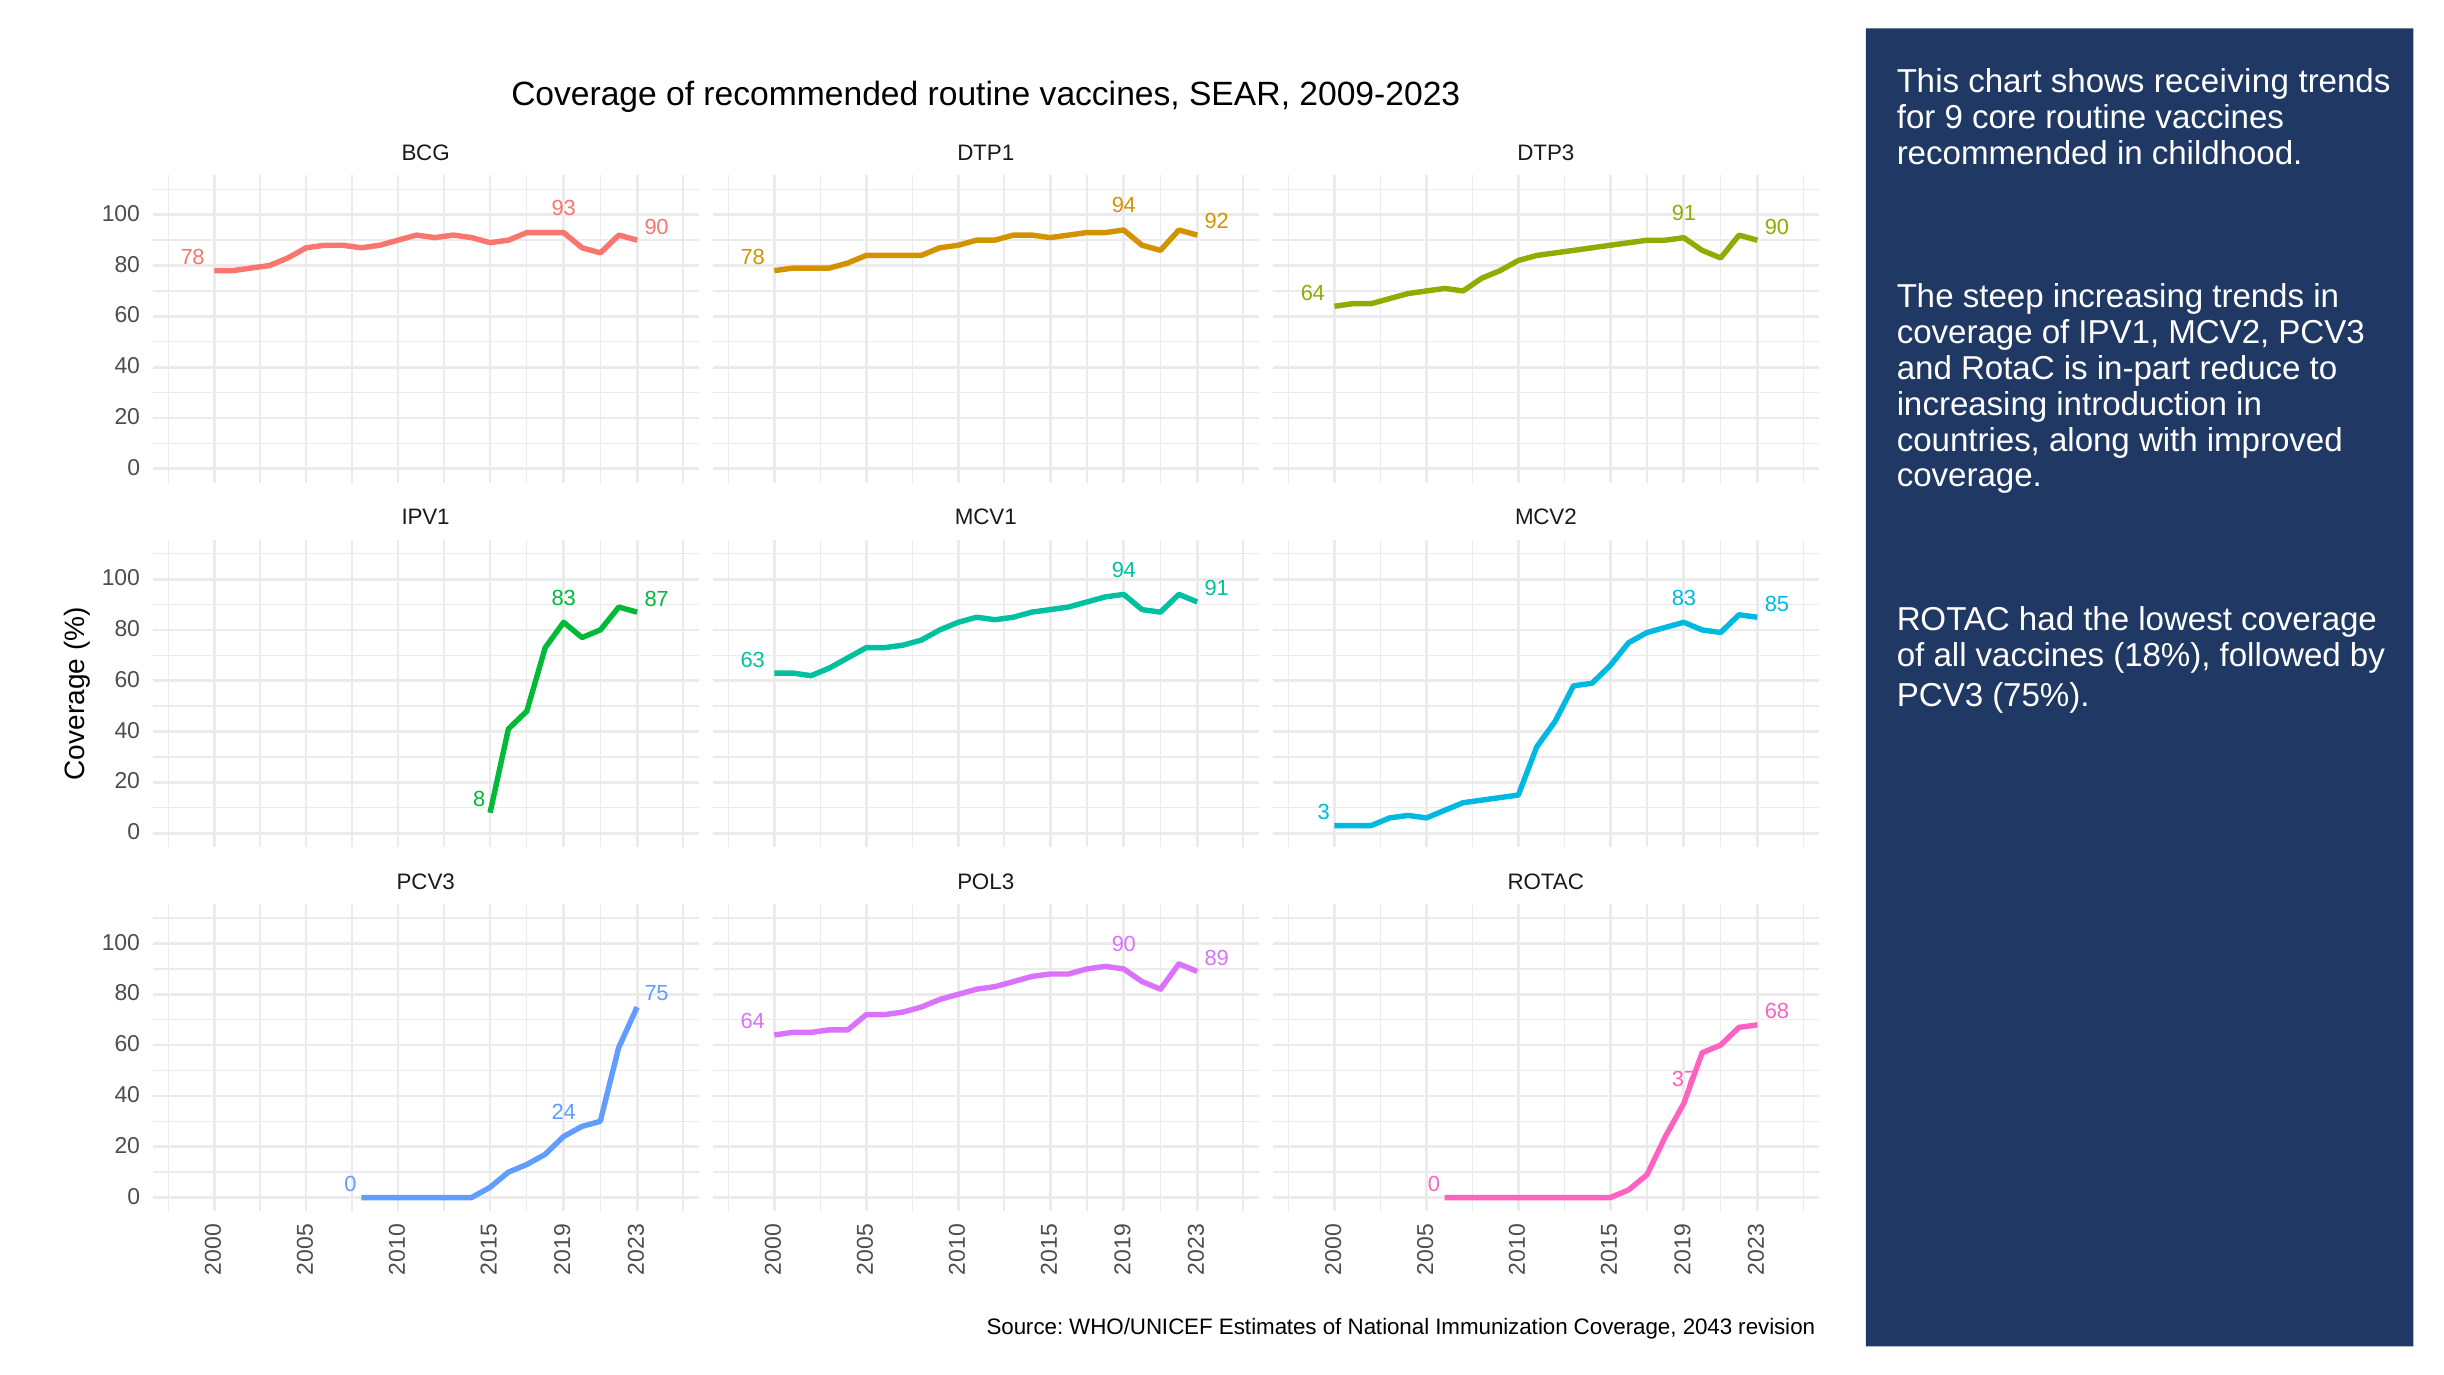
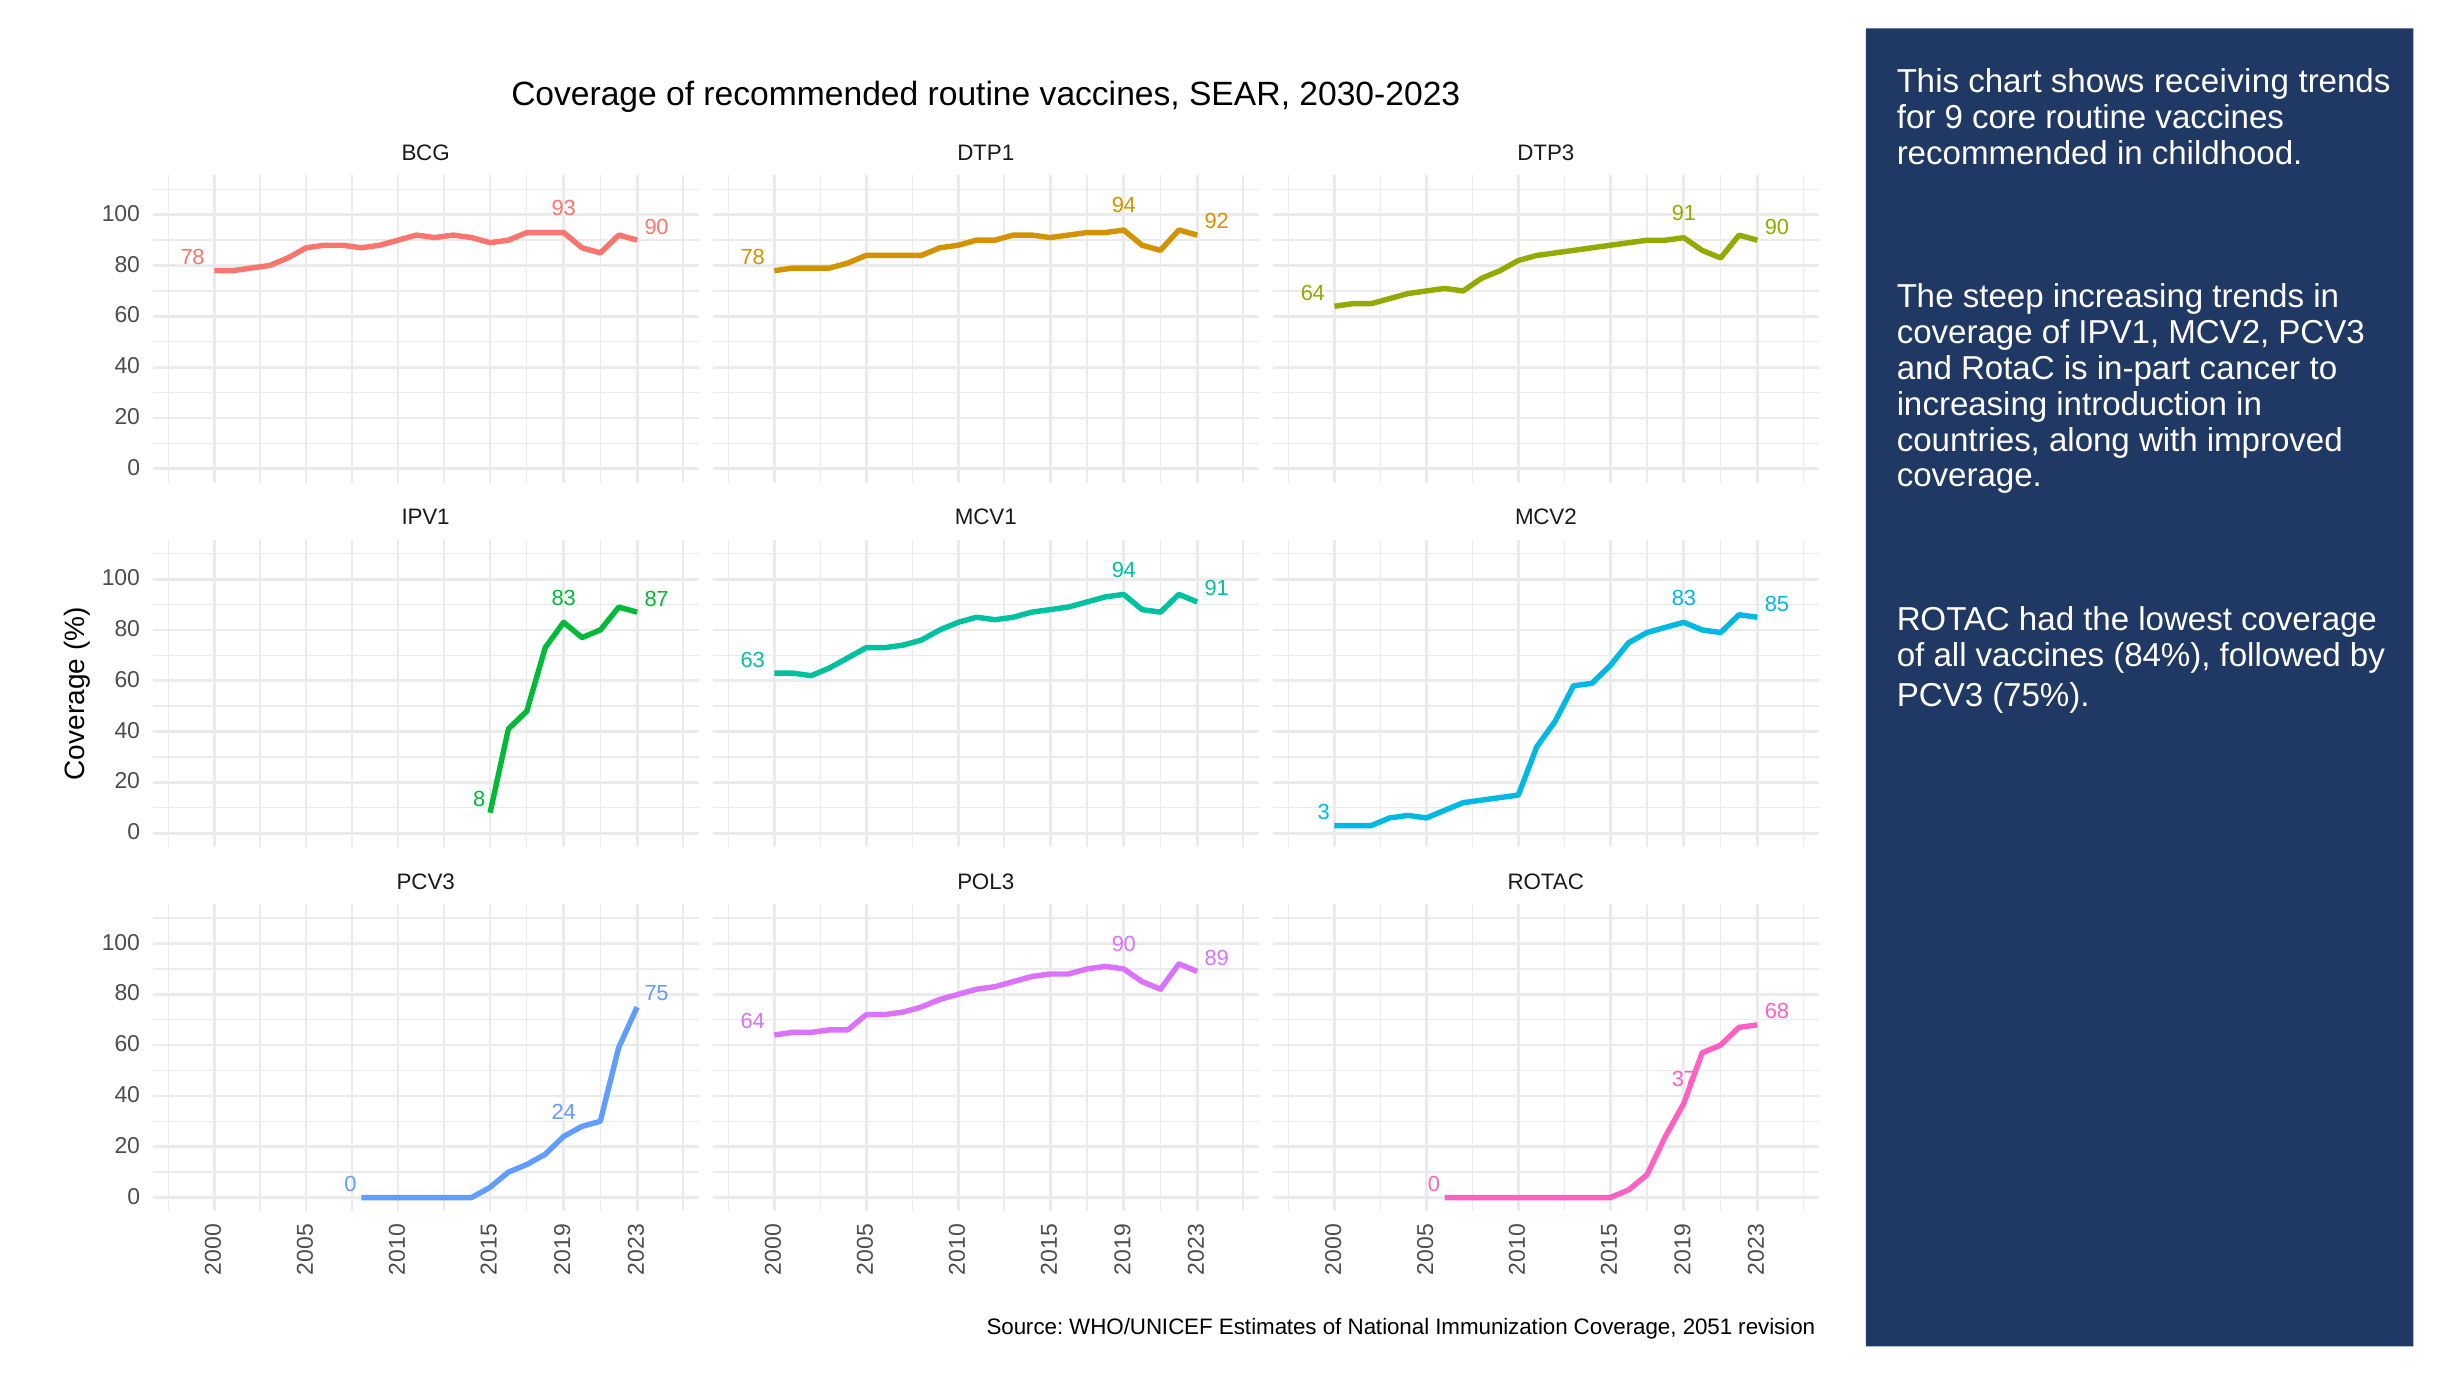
2009-2023: 2009-2023 -> 2030-2023 (1380, 95)
reduce: reduce -> cancer (2250, 369)
18%: 18% -> 84% (2162, 655)
2043: 2043 -> 2051 (1708, 1327)
